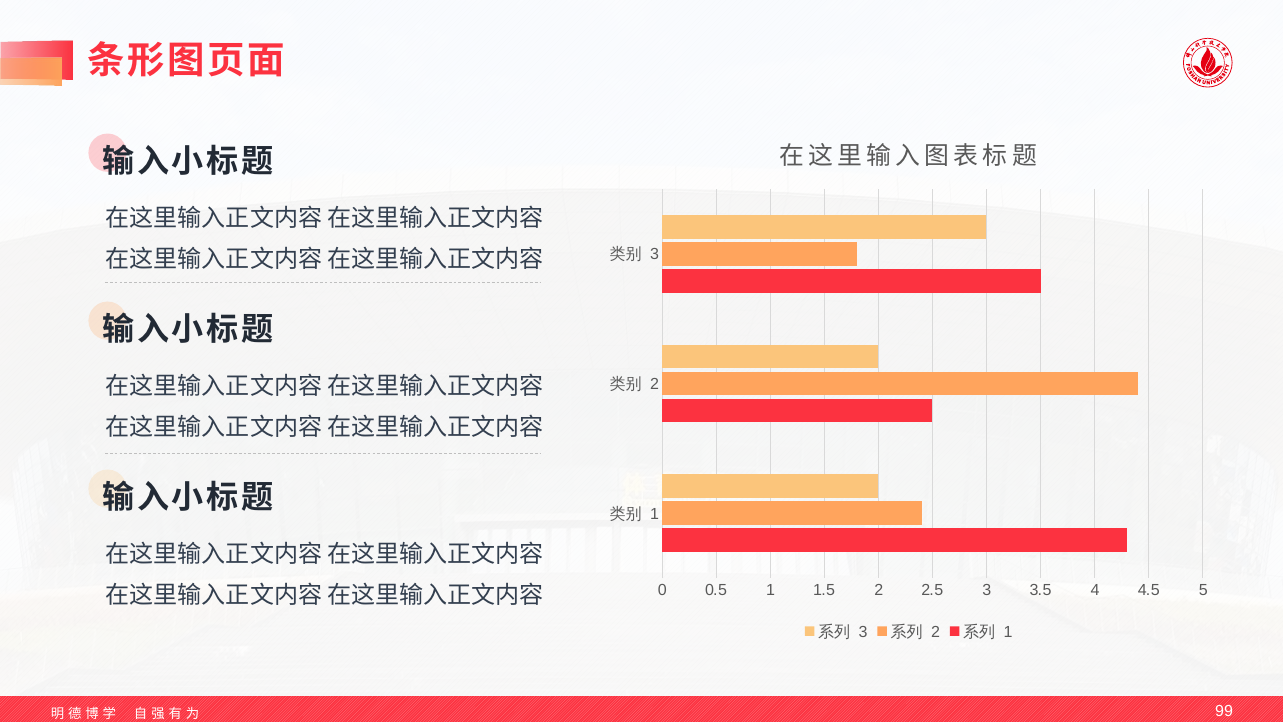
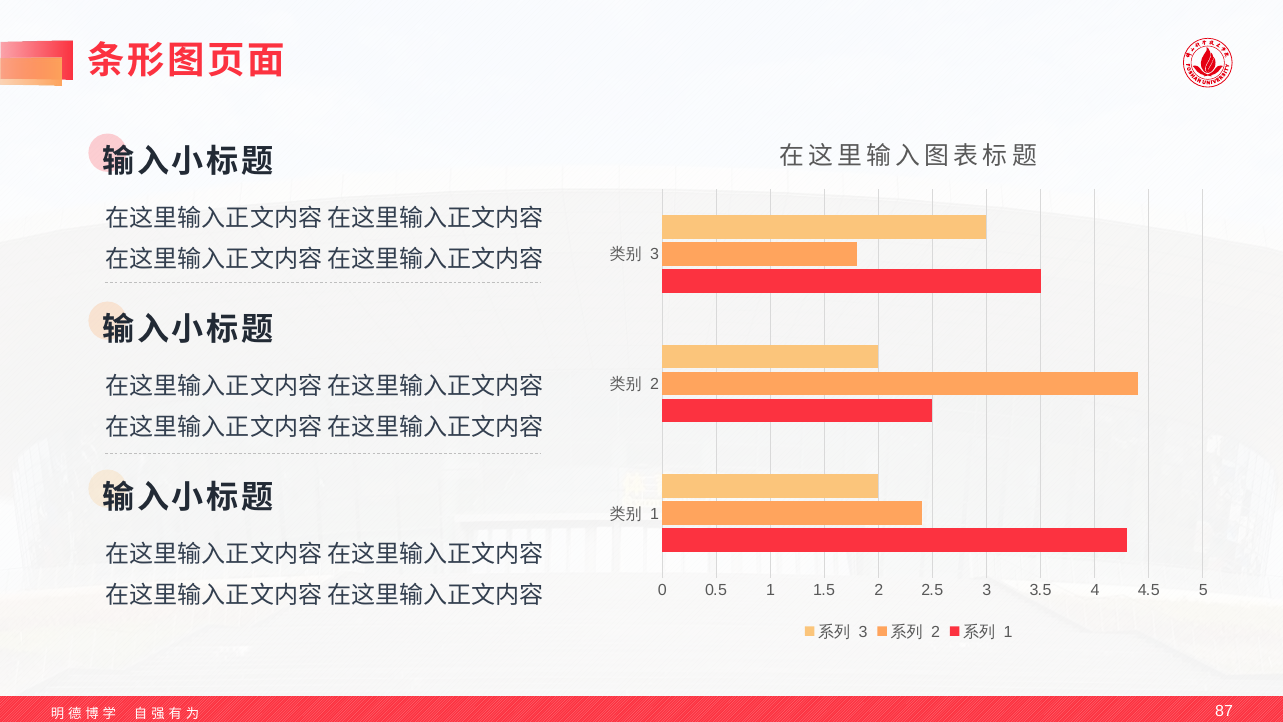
99: 99 -> 87 (1224, 711)
